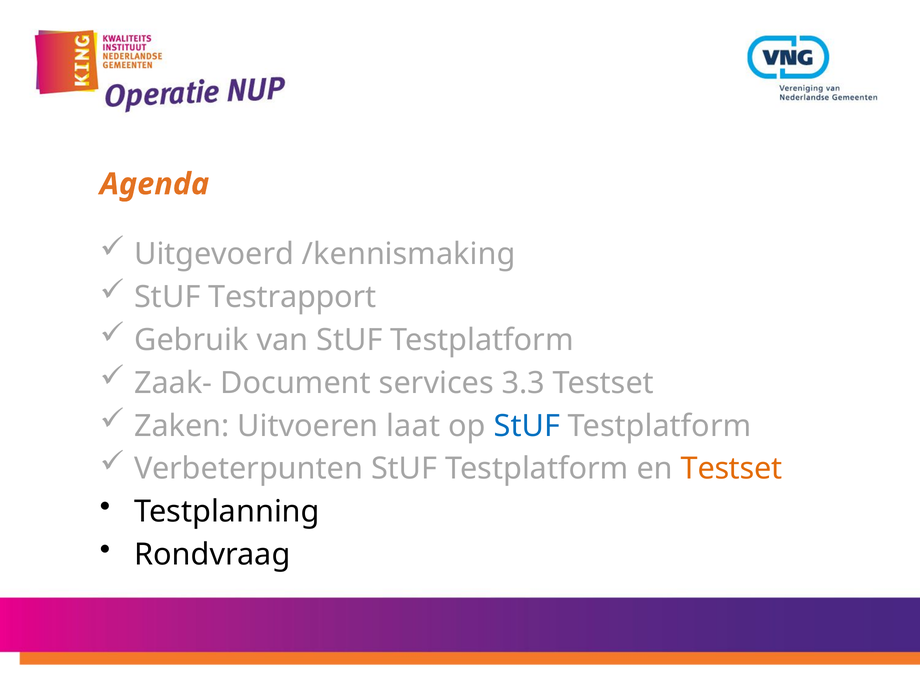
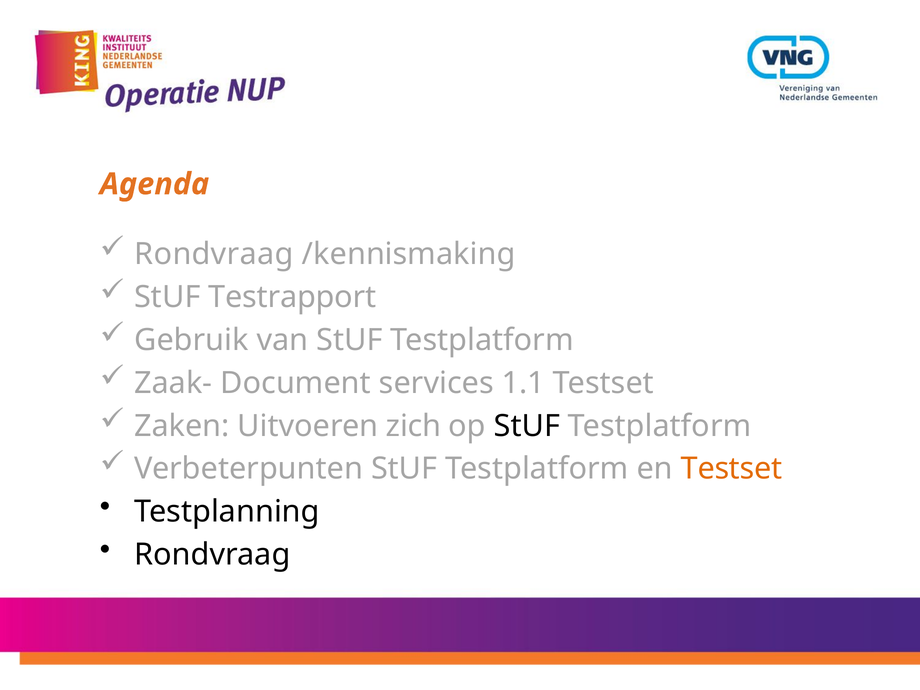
Uitgevoerd: Uitgevoerd -> Rondvraag (214, 254)
3.3: 3.3 -> 1.1 (523, 383)
laat: laat -> zich (414, 426)
StUF colour: blue -> black (527, 426)
